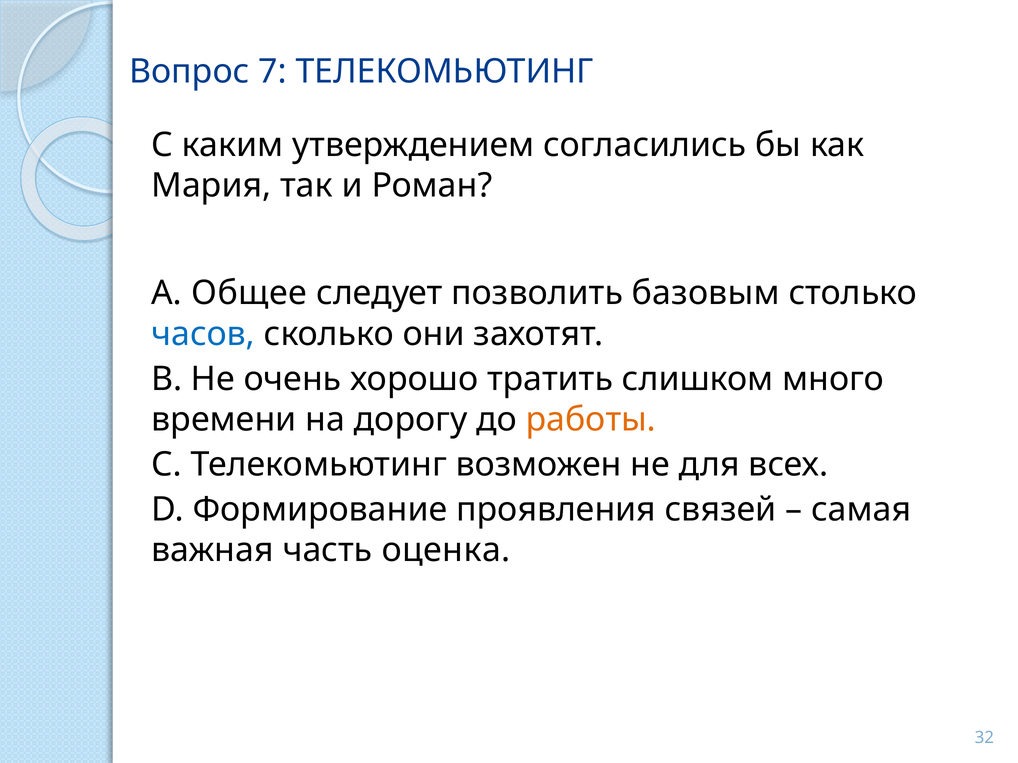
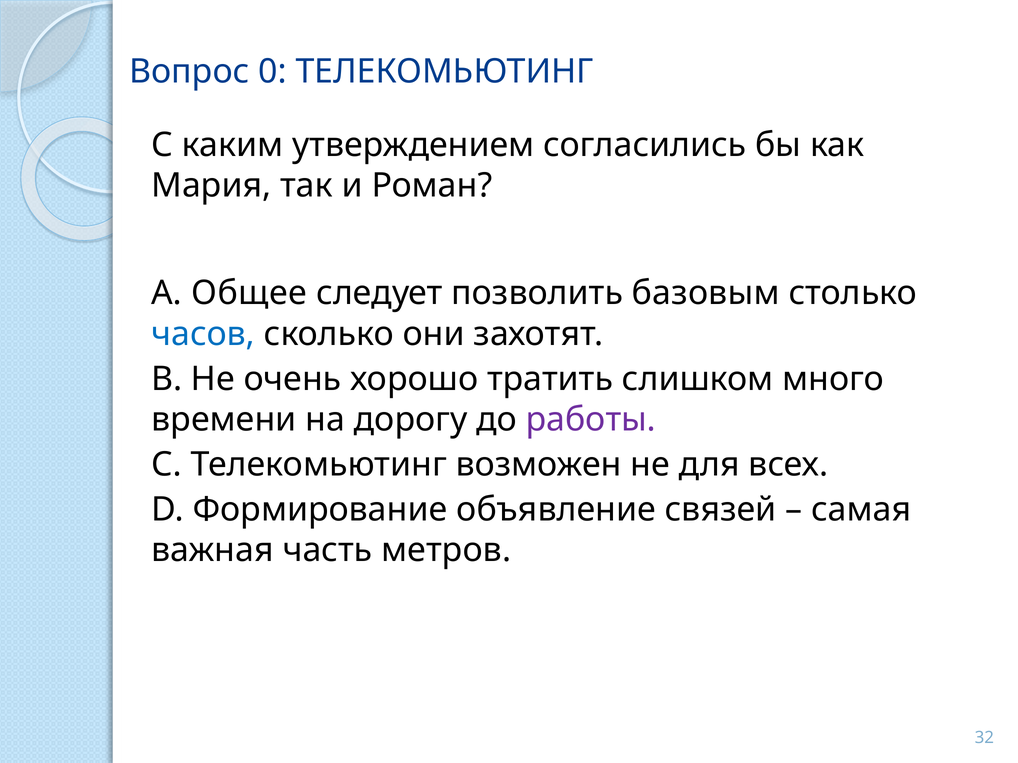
7: 7 -> 0 (273, 71)
работы colour: orange -> purple (591, 420)
проявления: проявления -> объявление (556, 510)
оценка: оценка -> метров (446, 551)
